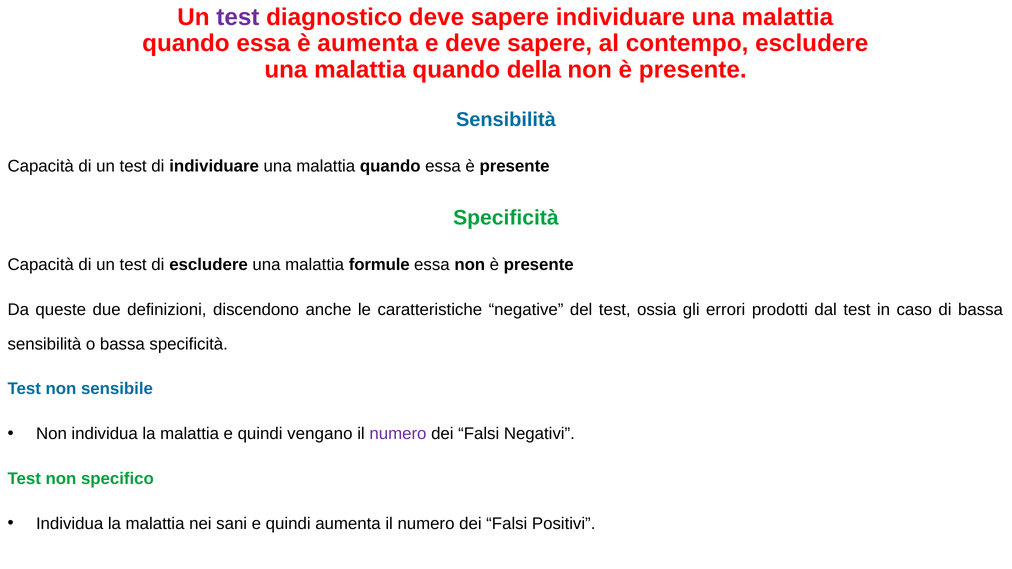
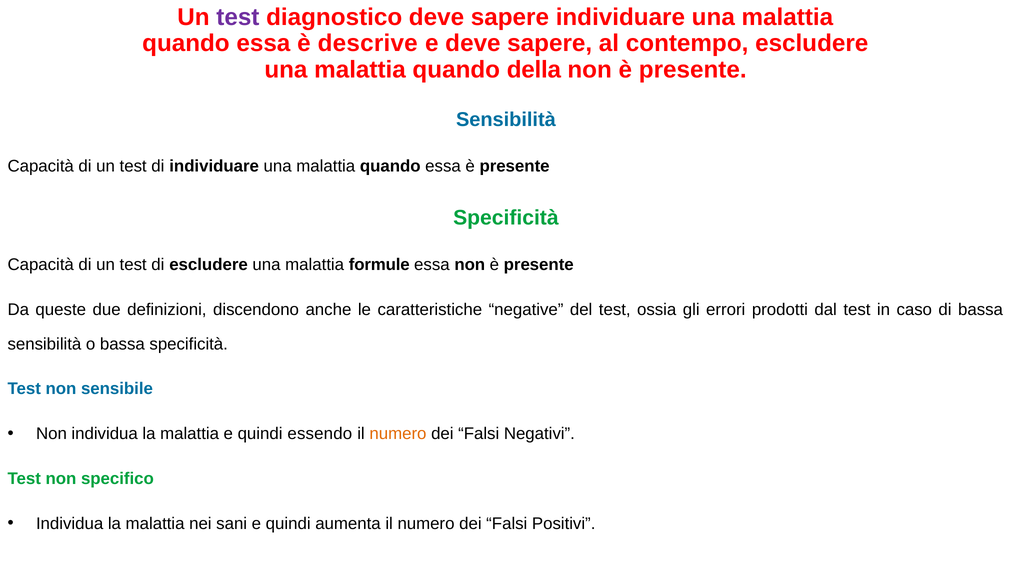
è aumenta: aumenta -> descrive (368, 44)
vengano: vengano -> essendo (320, 434)
numero colour: purple -> orange (398, 434)
